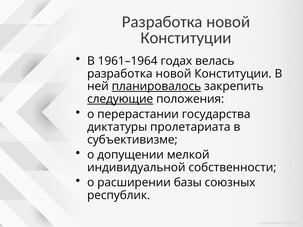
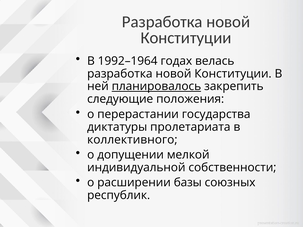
1961–1964: 1961–1964 -> 1992–1964 (128, 61)
следующие underline: present -> none (120, 99)
субъективизме: субъективизме -> коллективного (132, 140)
